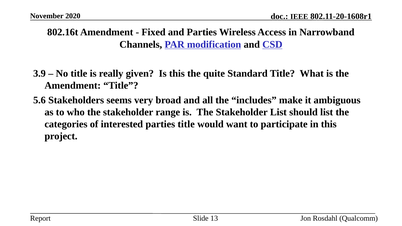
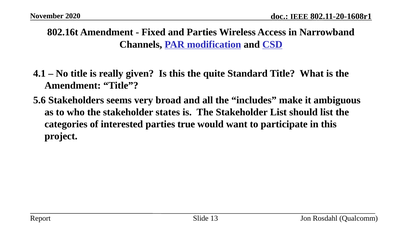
3.9: 3.9 -> 4.1 (39, 74)
range: range -> states (168, 112)
parties title: title -> true (186, 124)
